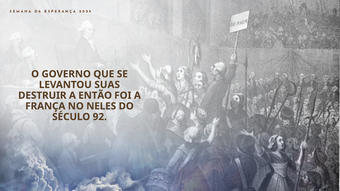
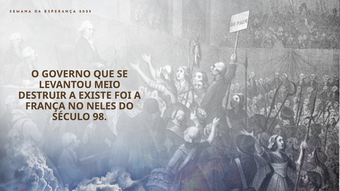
SUAS: SUAS -> MEIO (107, 85)
ENTÃO: ENTÃO -> EXISTE (95, 96)
92: 92 -> 98 (100, 117)
